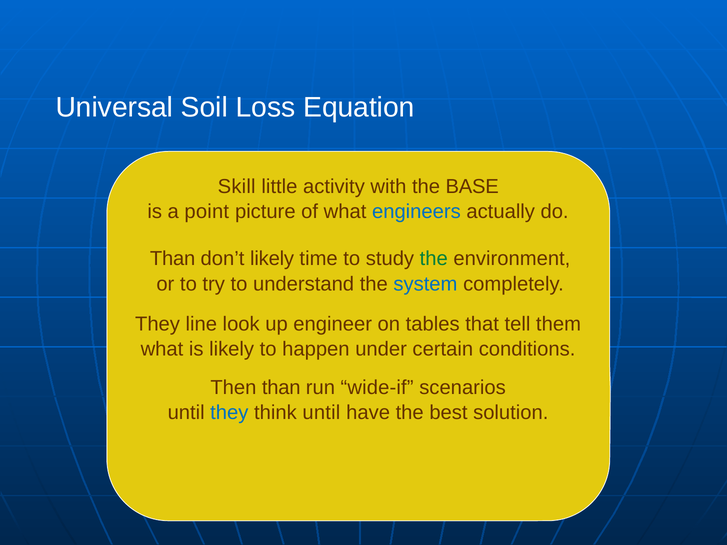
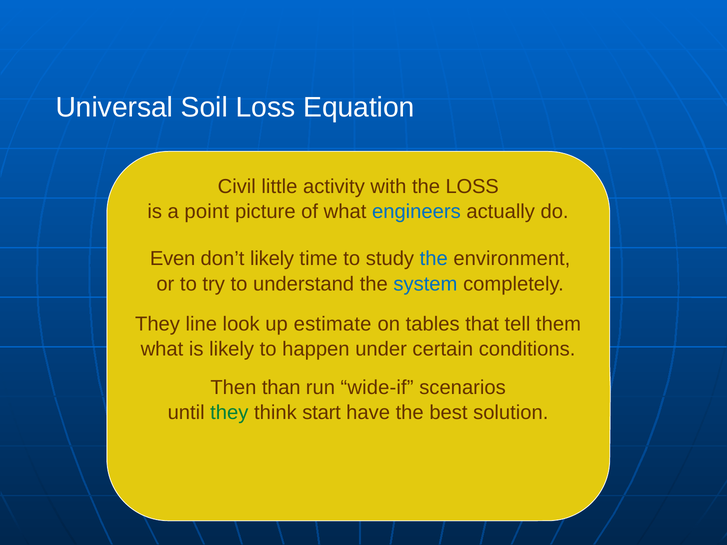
Skill: Skill -> Civil (237, 187)
the BASE: BASE -> LOSS (472, 187)
Than: Than -> Even (173, 259)
the colour: green -> blue (434, 259)
engineer: engineer -> estimate (333, 324)
they colour: blue -> green (229, 413)
think until: until -> start (322, 413)
